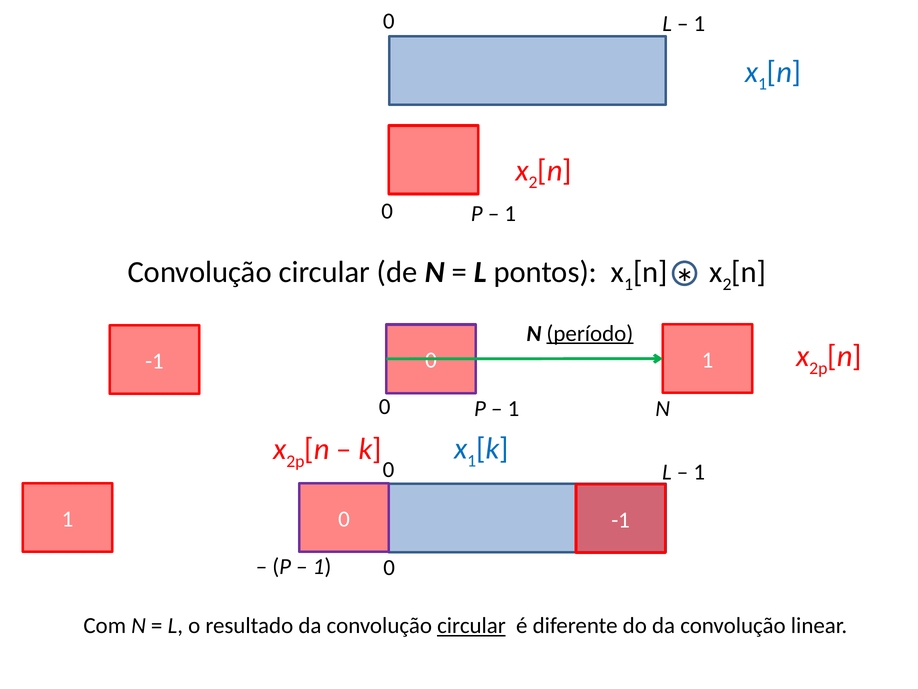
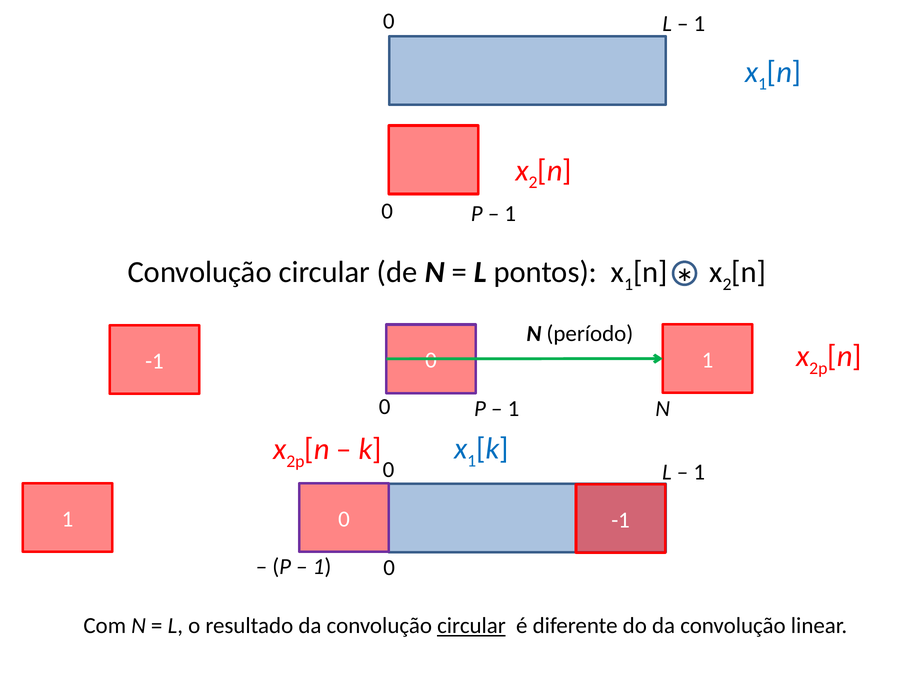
período underline: present -> none (590, 333)
